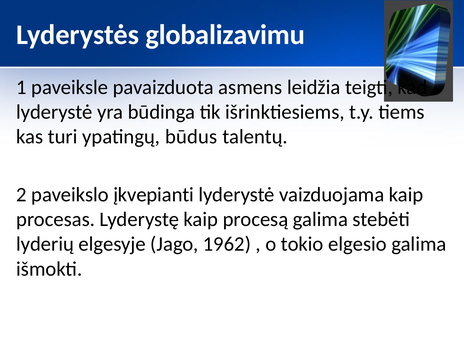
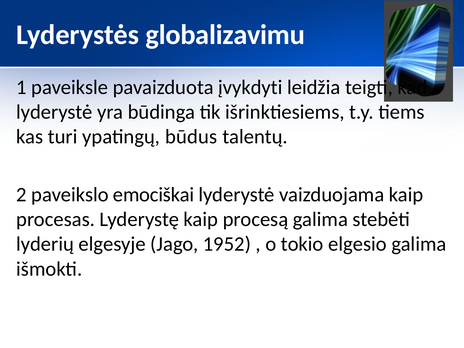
asmens: asmens -> įvykdyti (250, 87)
įkvepianti: įkvepianti -> emociškai (154, 195)
1962: 1962 -> 1952 (227, 244)
